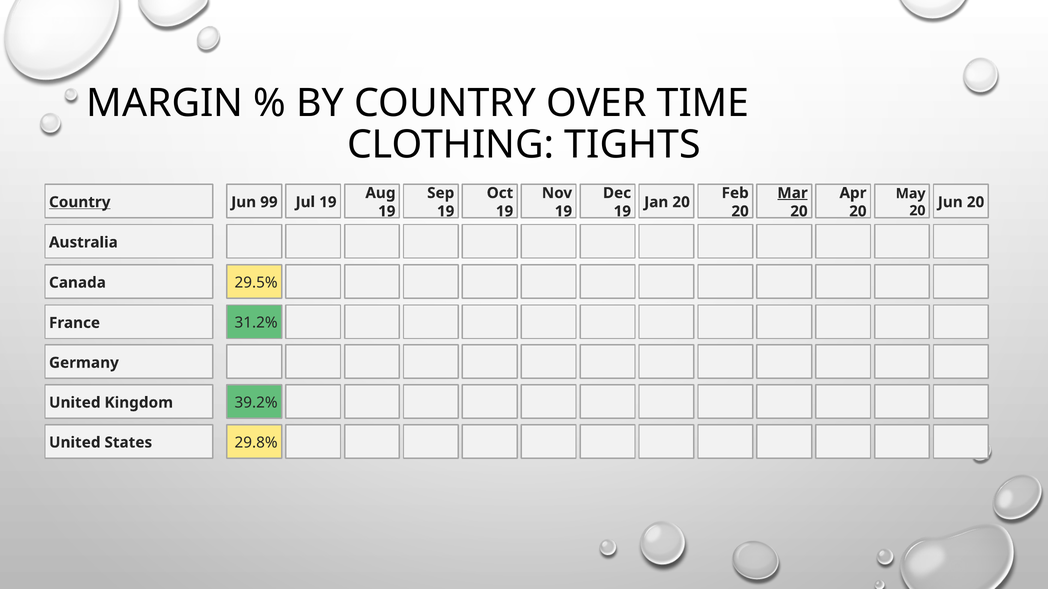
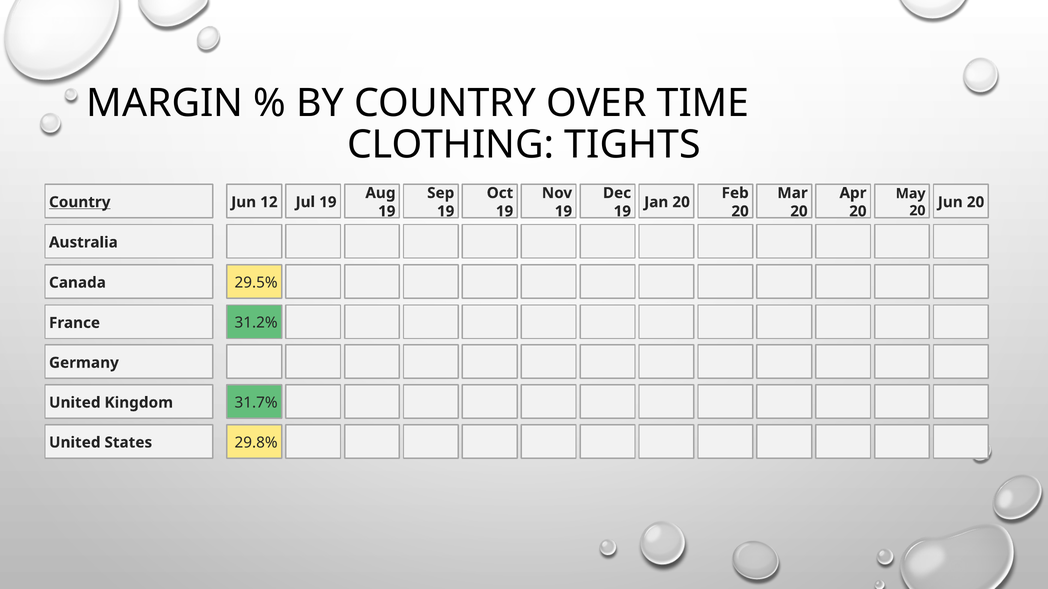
Mar underline: present -> none (793, 193)
99: 99 -> 12 (269, 202)
39.2%: 39.2% -> 31.7% (256, 403)
